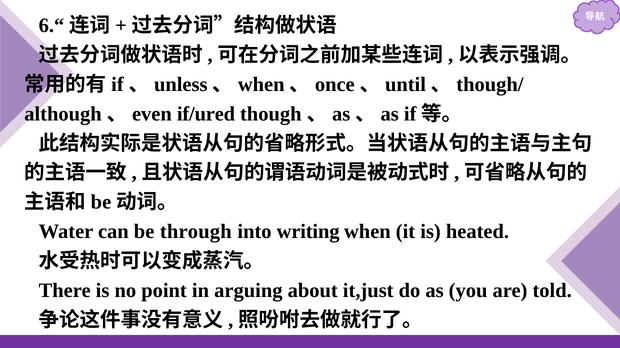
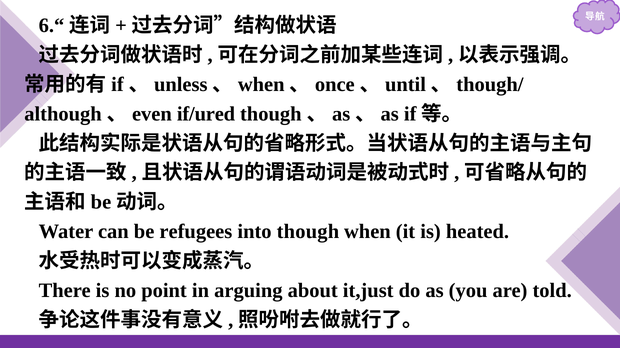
through: through -> refugees (196, 232)
into writing: writing -> though (308, 232)
